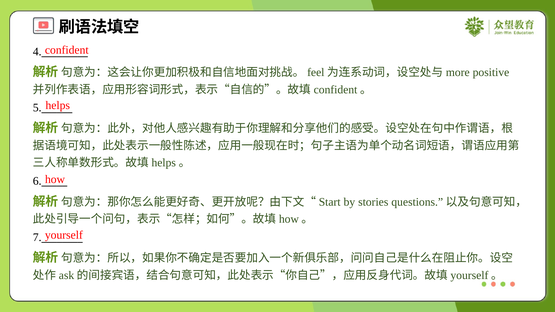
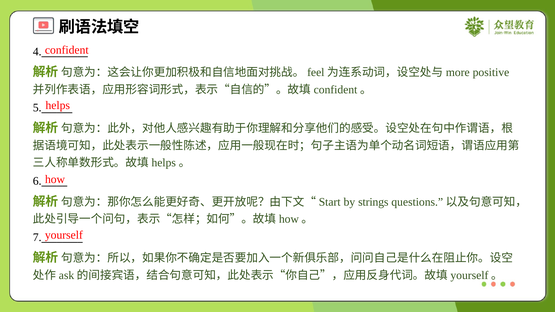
stories: stories -> strings (373, 202)
